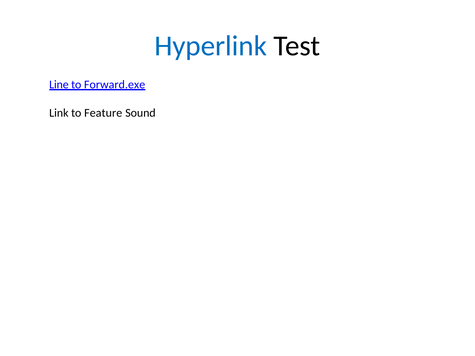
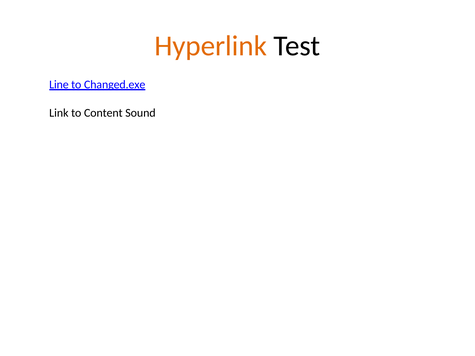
Hyperlink colour: blue -> orange (211, 46)
Forward.exe: Forward.exe -> Changed.exe (115, 85)
Feature: Feature -> Content (103, 113)
